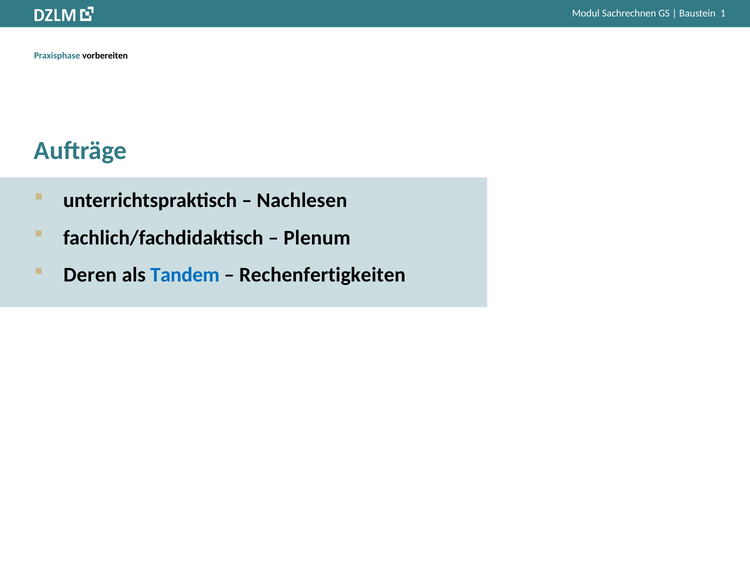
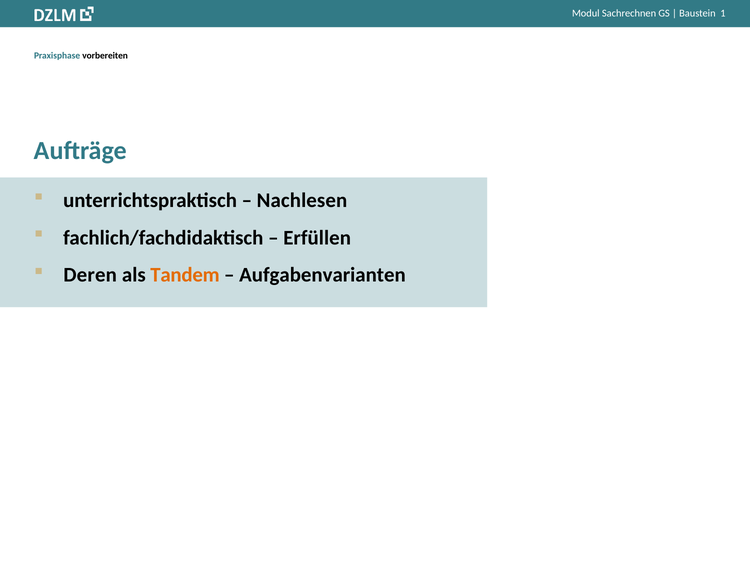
Plenum: Plenum -> Erfüllen (317, 238)
Tandem colour: blue -> orange (185, 275)
Rechenfertigkeiten: Rechenfertigkeiten -> Aufgabenvarianten (322, 275)
